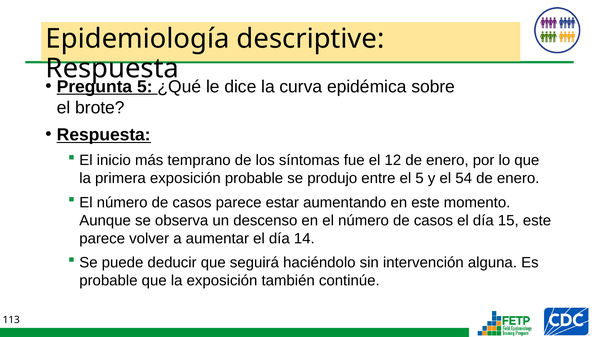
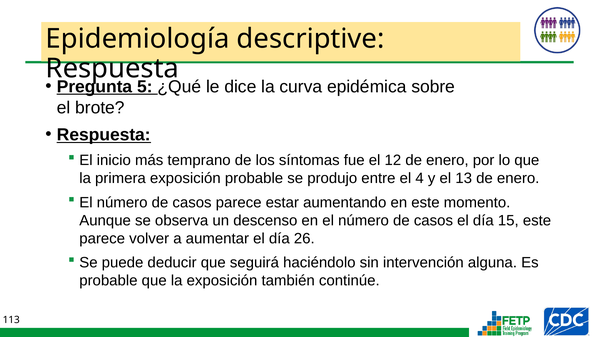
el 5: 5 -> 4 (420, 178)
54: 54 -> 13 (464, 178)
14: 14 -> 26 (304, 238)
